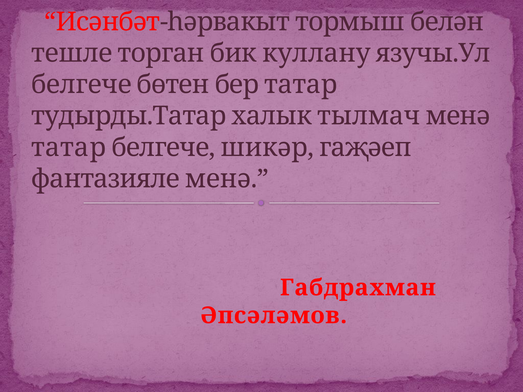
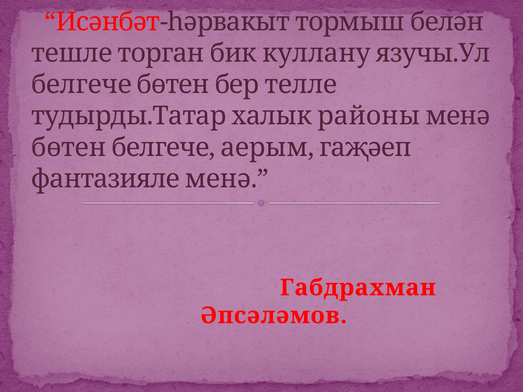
бер татар: татар -> телле (301, 85)
тылмач: тылмач -> районы (369, 116)
татар: татар -> бөтен (69, 147)
шикәр: шикәр -> аерым (267, 147)
